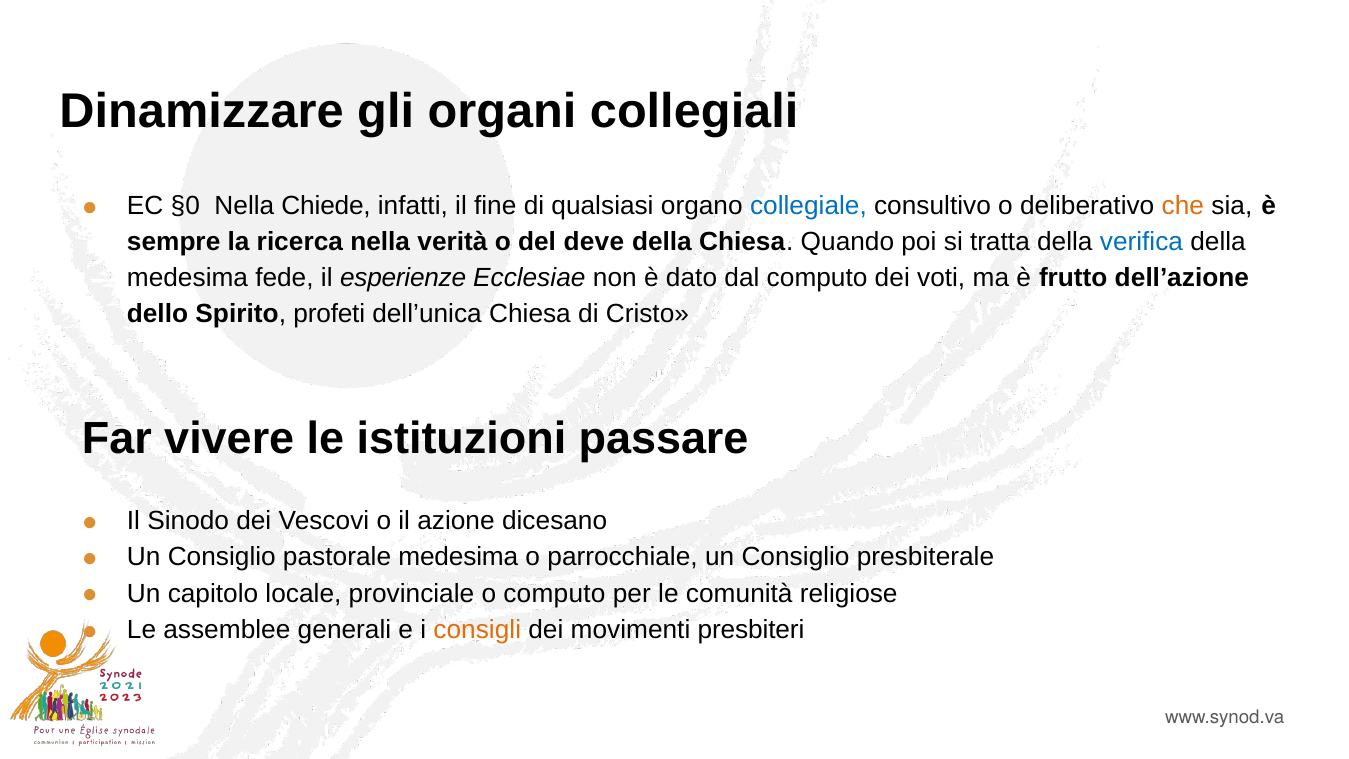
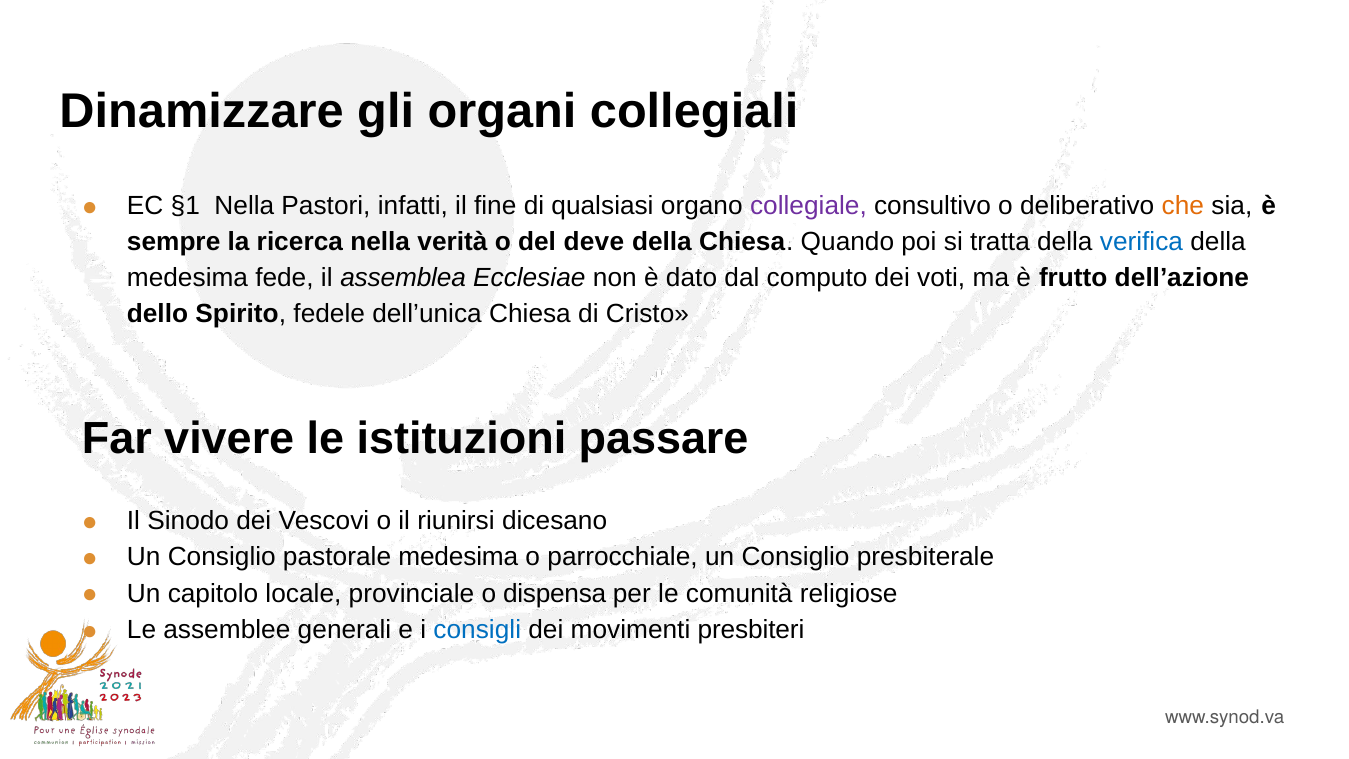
§0: §0 -> §1 (185, 206)
Chiede: Chiede -> Pastori (326, 206)
collegiale colour: blue -> purple (808, 206)
esperienze: esperienze -> assemblea (403, 278)
profeti: profeti -> fedele (329, 314)
azione: azione -> riunirsi (456, 521)
o computo: computo -> dispensa (555, 593)
consigli colour: orange -> blue (477, 629)
